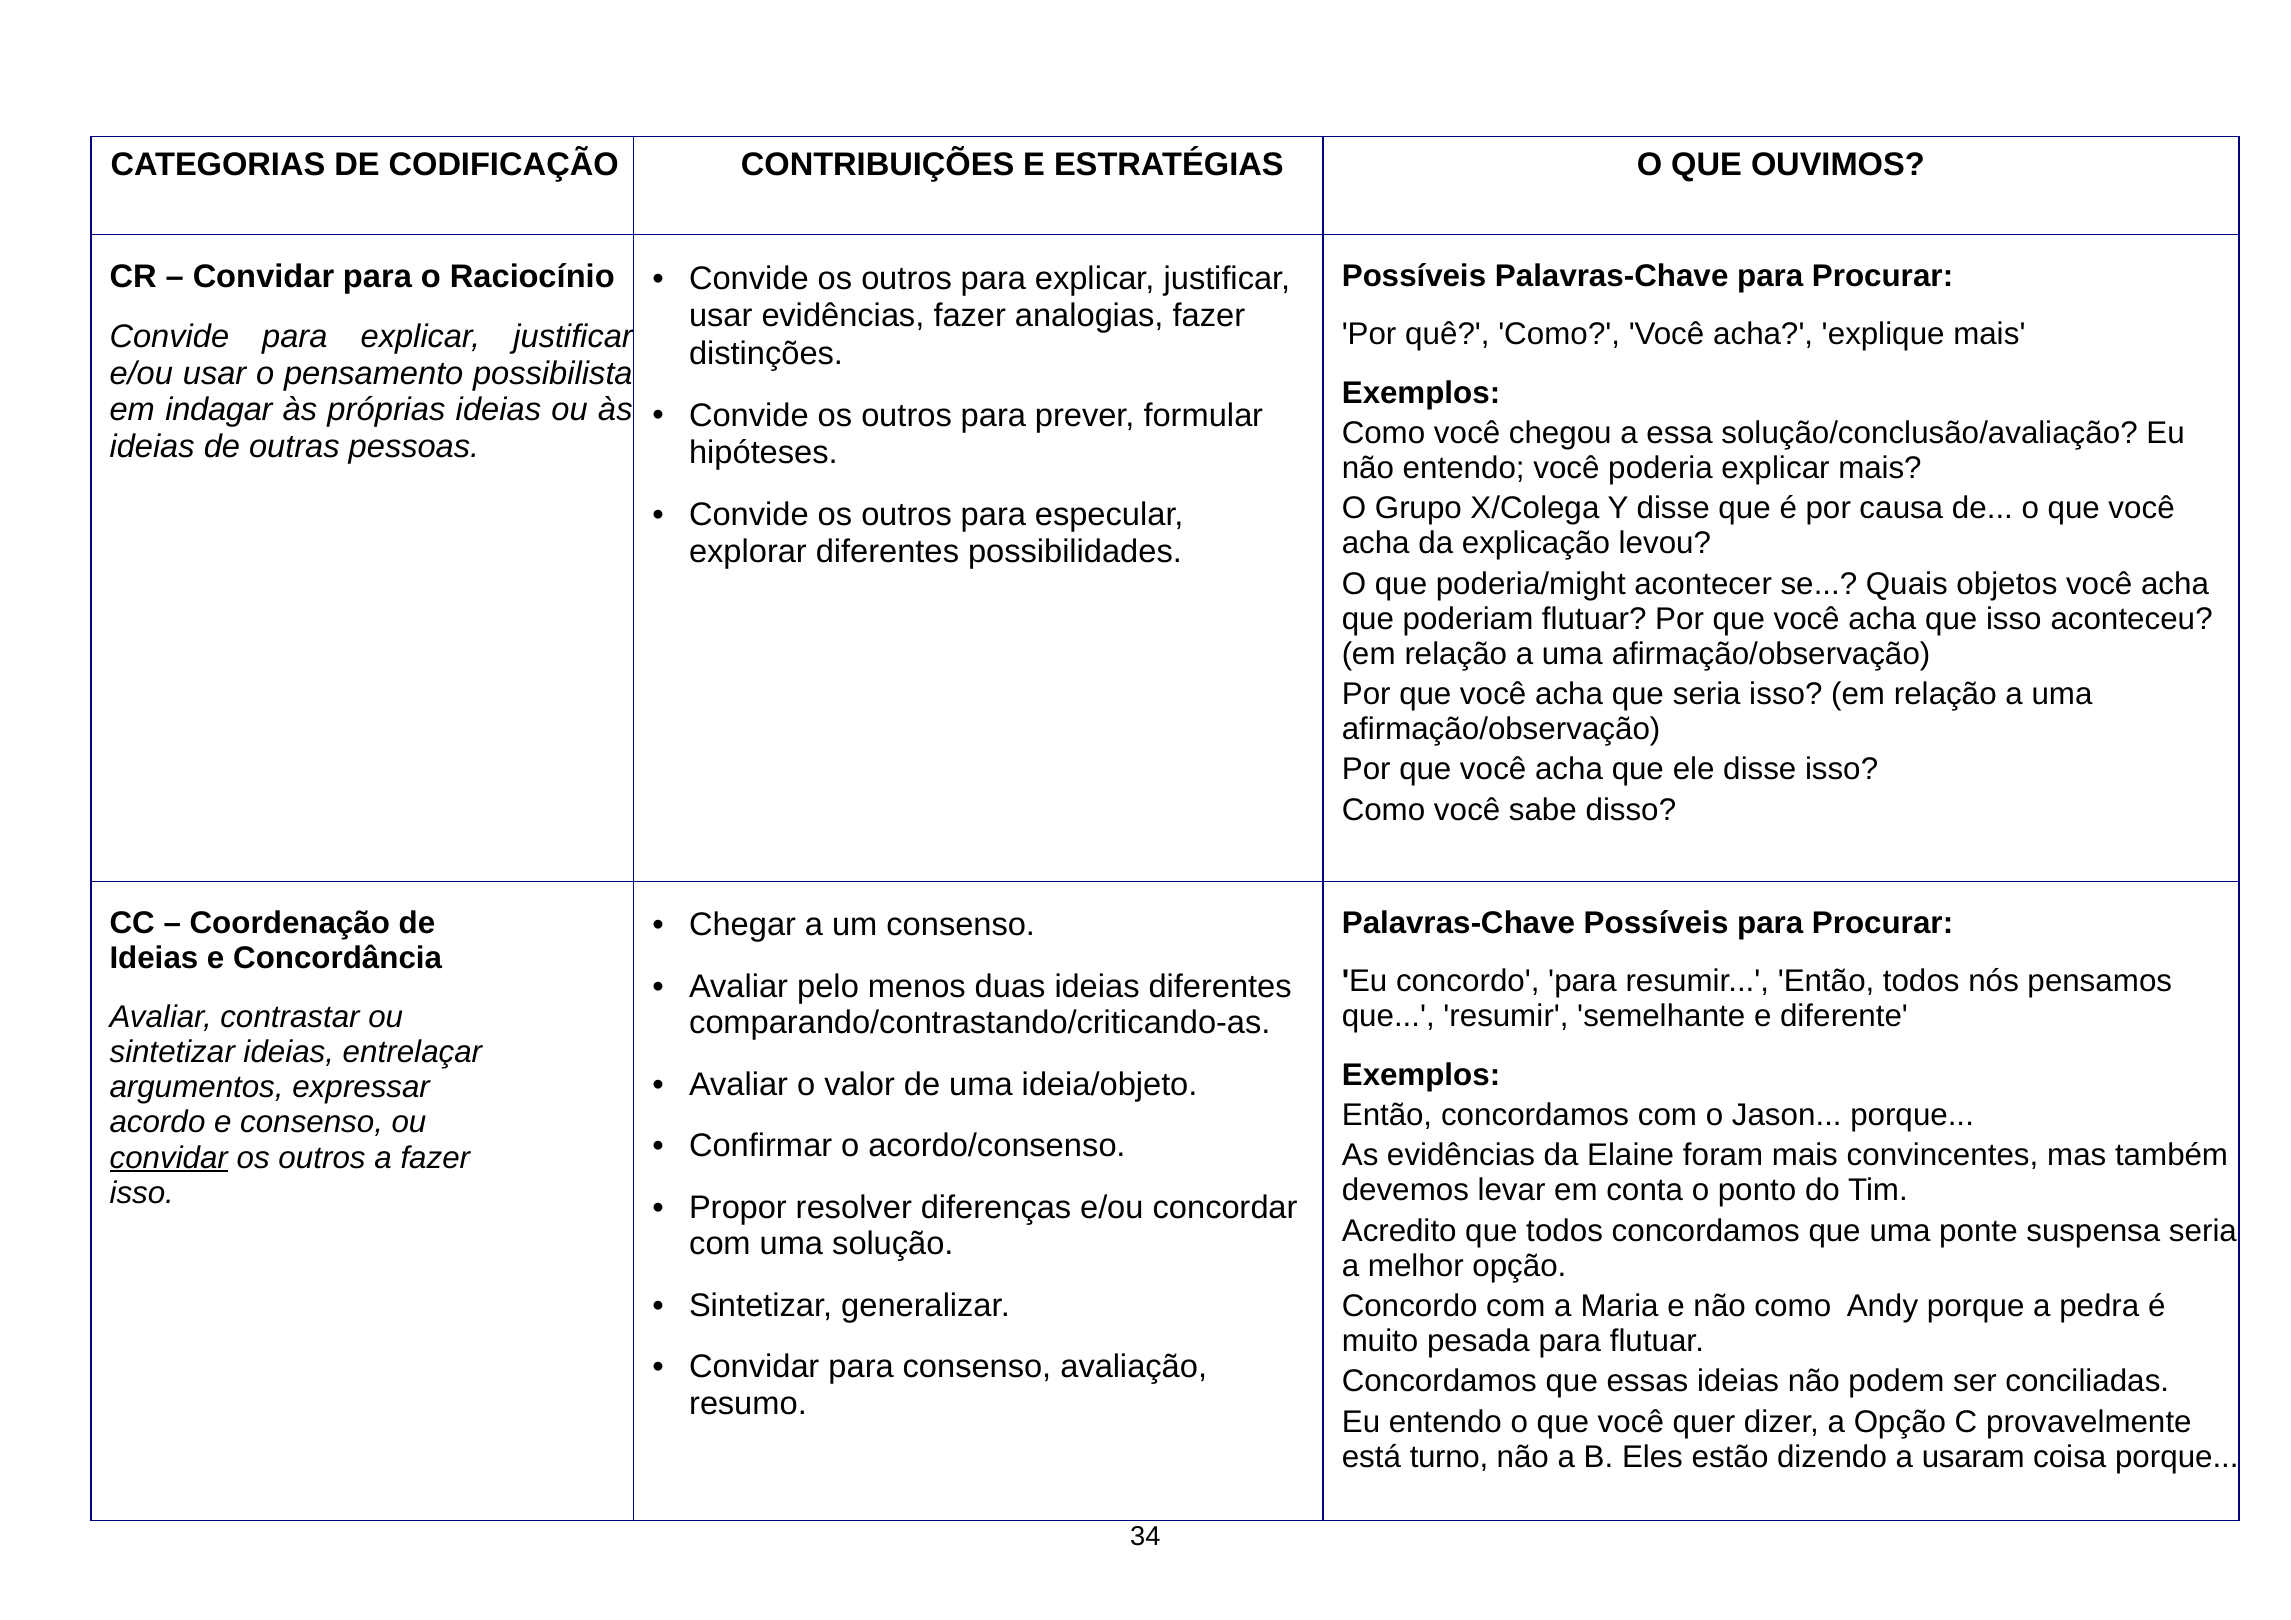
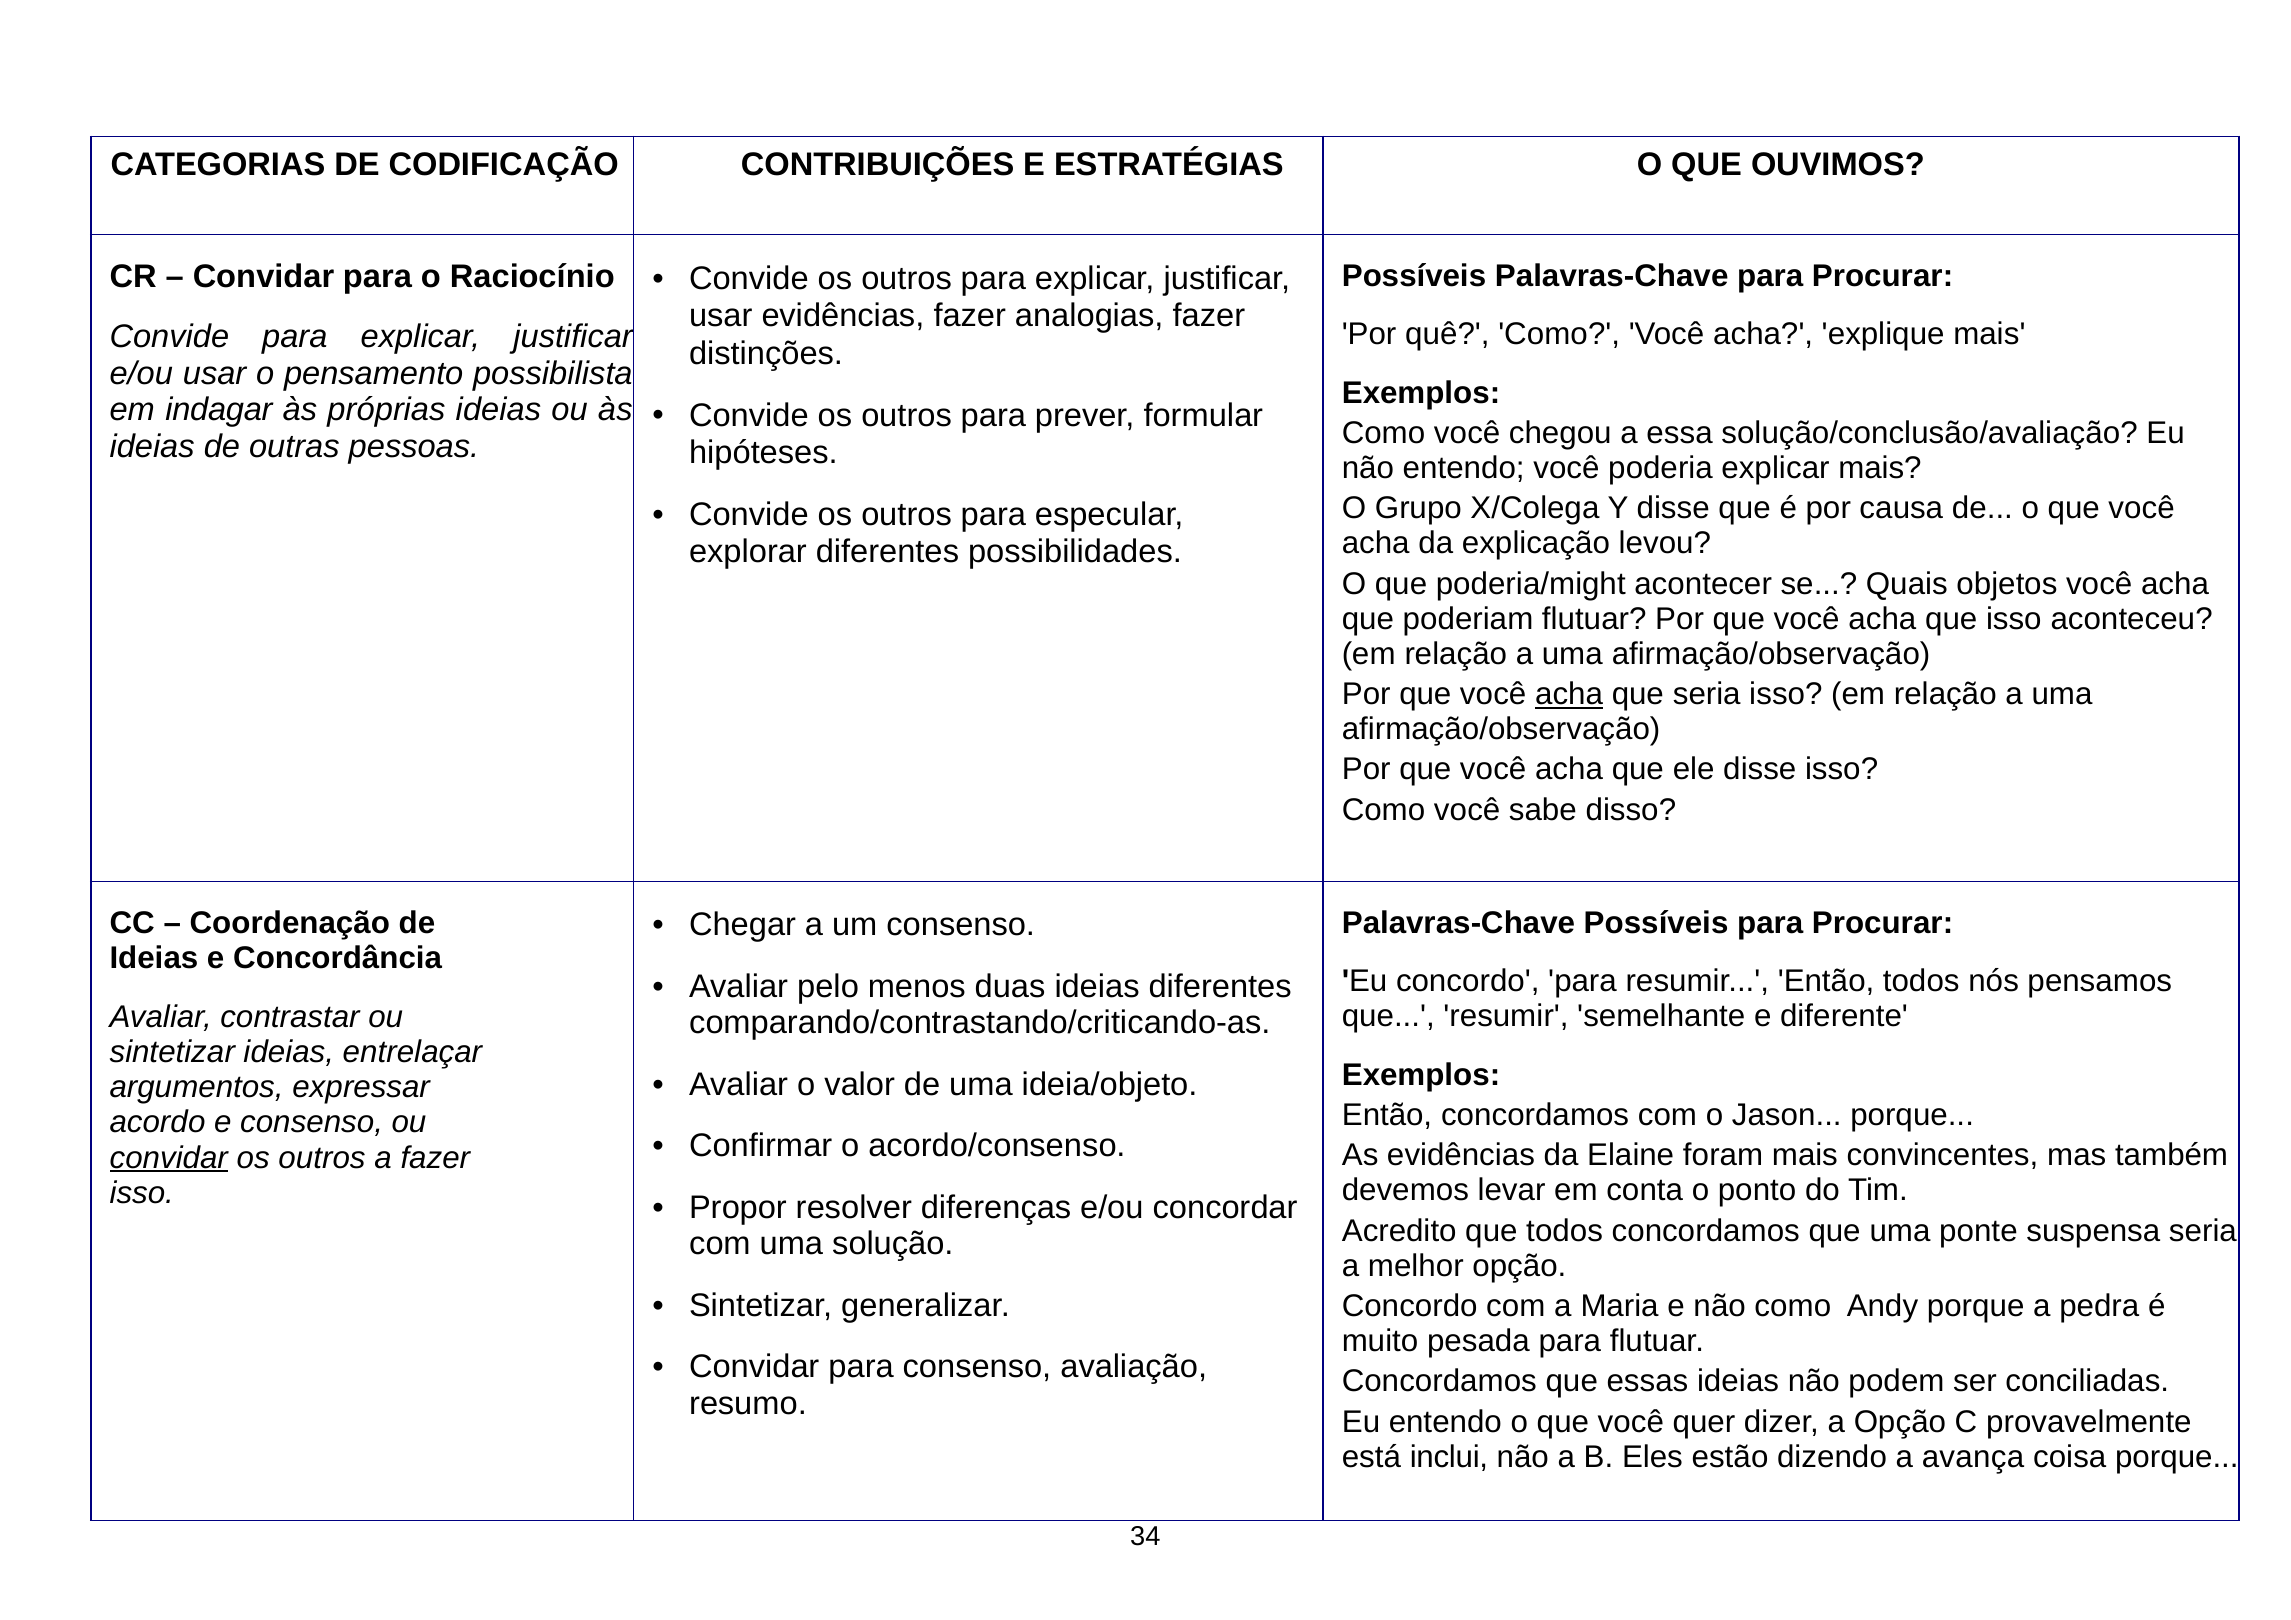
acha underline: none -> present (1569, 694)
turno: turno -> inclui (1449, 1457)
usaram: usaram -> avança (1973, 1457)
